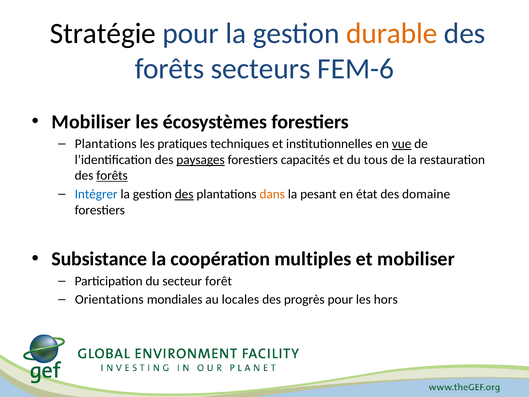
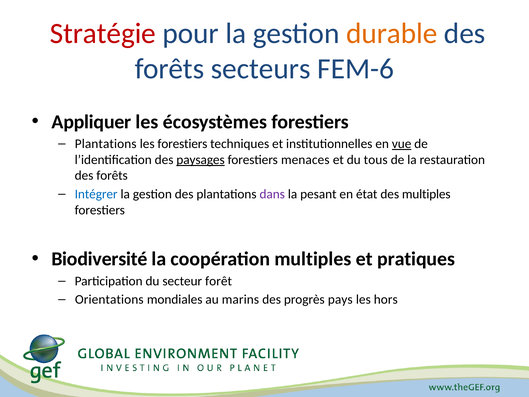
Stratégie colour: black -> red (103, 33)
Mobiliser: Mobiliser -> Appliquer (91, 122)
les pratiques: pratiques -> forestiers (182, 144)
capacités: capacités -> menaces (305, 160)
forêts underline: present -> none (112, 176)
des underline: present -> none (184, 194)
dans colour: orange -> purple (272, 194)
des domaine: domaine -> multiples (426, 194)
Subsistance: Subsistance -> Biodiversité (99, 259)
et mobiliser: mobiliser -> pratiques (416, 259)
locales: locales -> marins (240, 299)
progrès pour: pour -> pays (340, 299)
